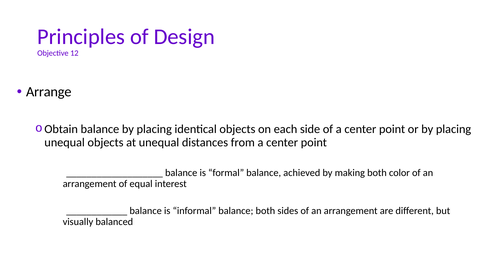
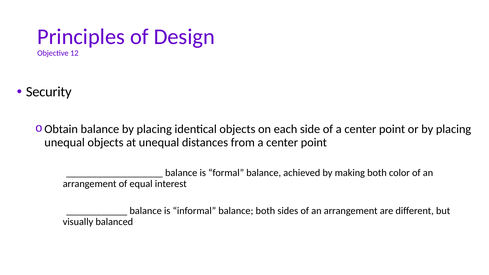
Arrange: Arrange -> Security (49, 92)
